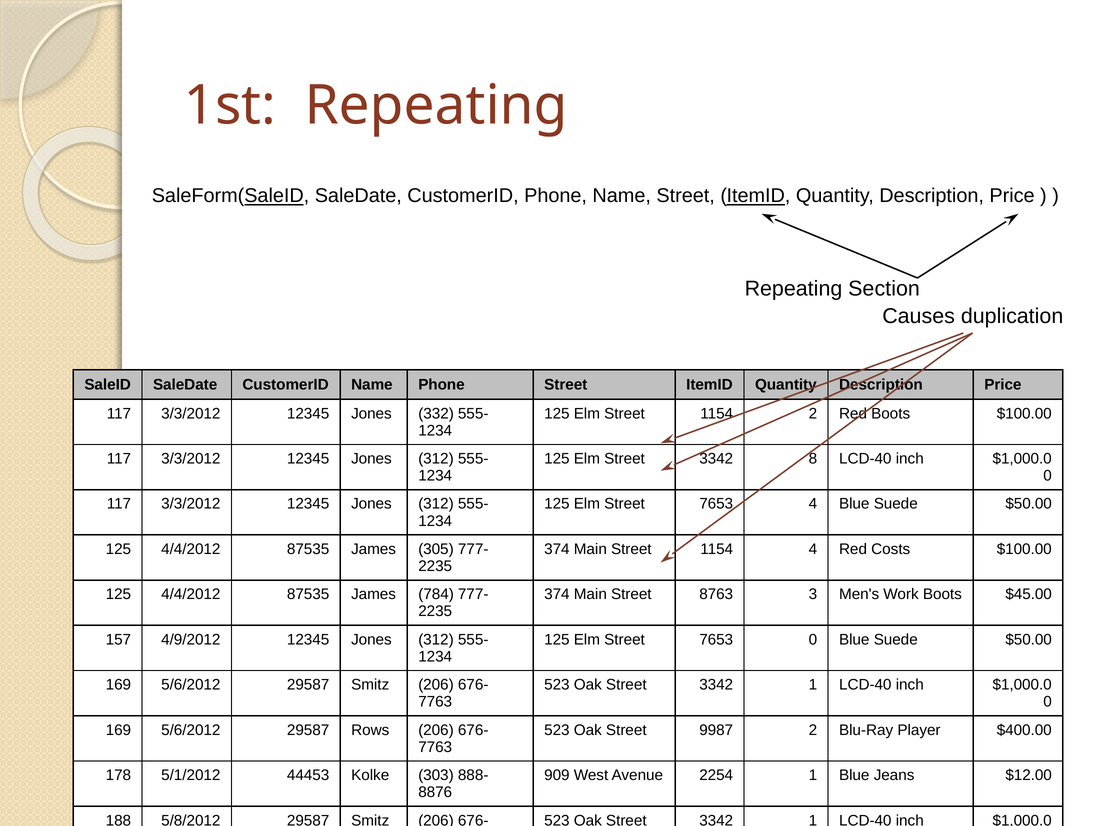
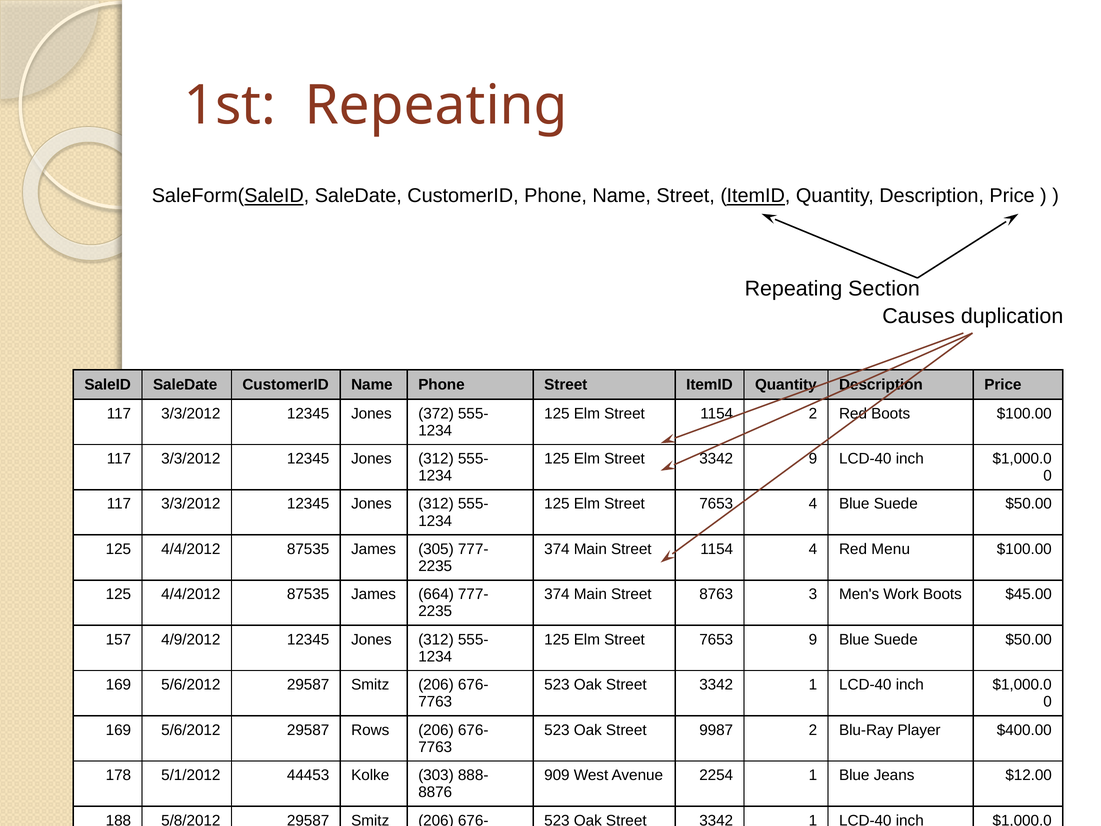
332: 332 -> 372 (436, 413)
3342 8: 8 -> 9 (813, 459)
Costs: Costs -> Menu (891, 549)
784: 784 -> 664 (436, 594)
7653 0: 0 -> 9 (813, 639)
